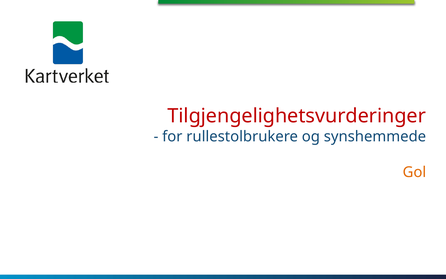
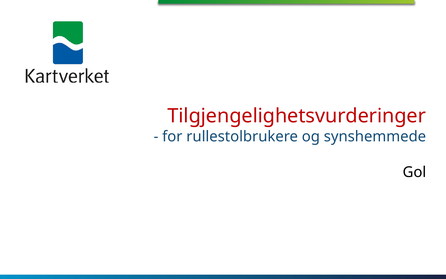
Gol colour: orange -> black (414, 172)
